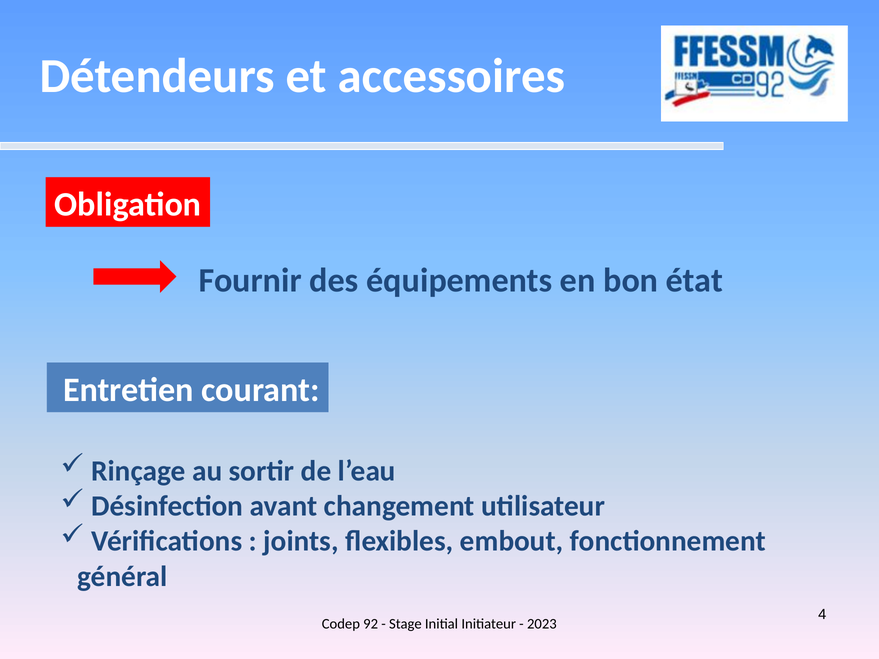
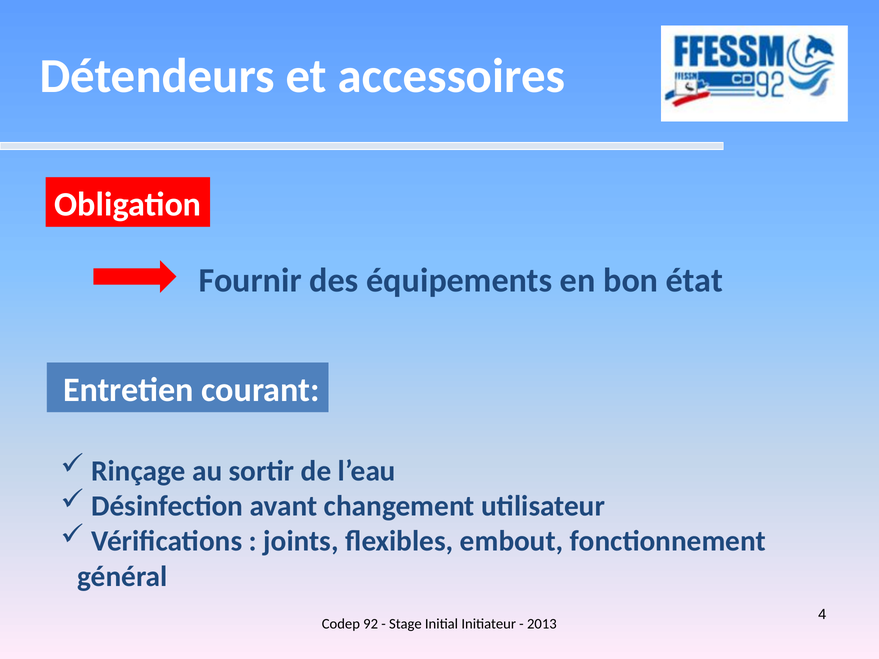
2023: 2023 -> 2013 (542, 624)
